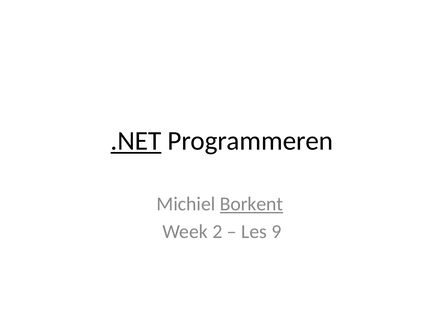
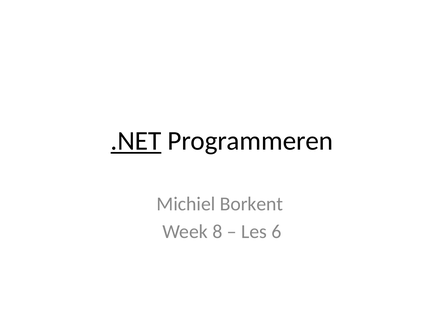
Borkent underline: present -> none (251, 204)
2: 2 -> 8 (217, 232)
9: 9 -> 6 (276, 232)
